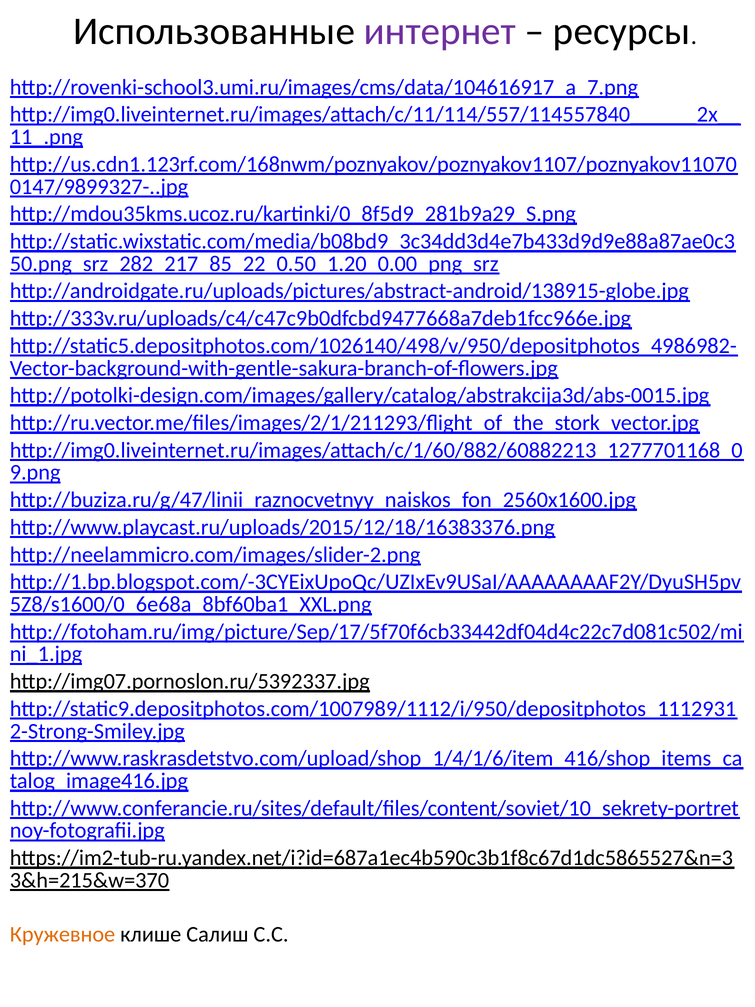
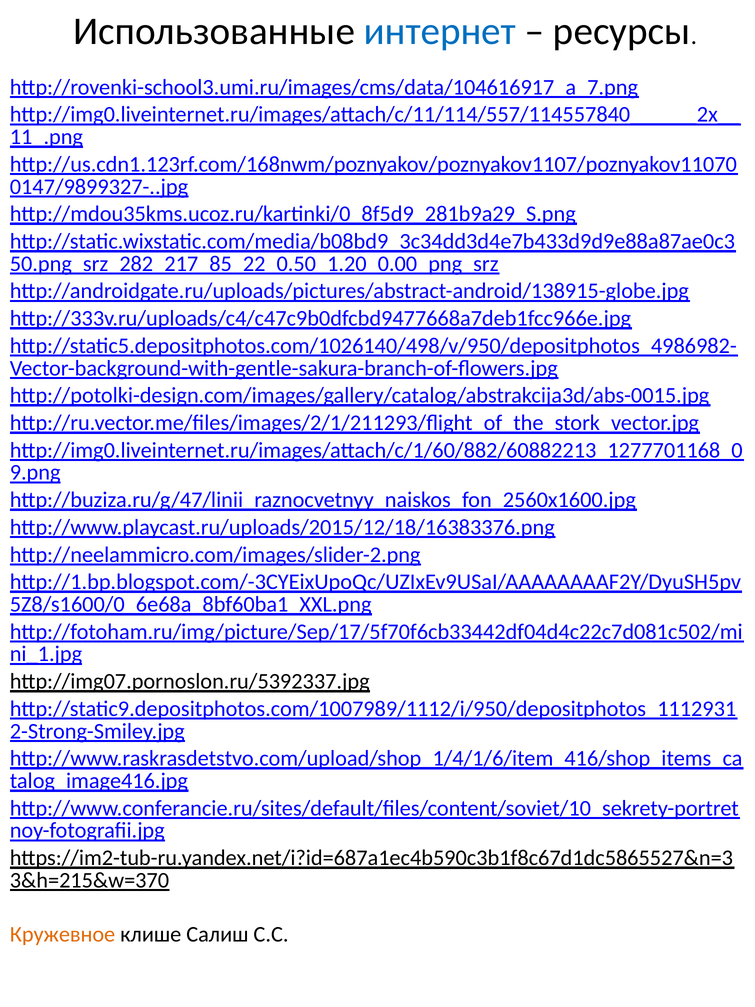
интернет colour: purple -> blue (440, 31)
